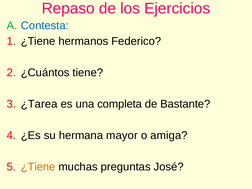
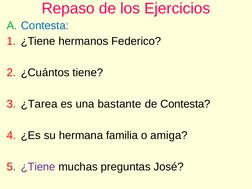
completa: completa -> bastante (120, 104)
de Bastante: Bastante -> Contesta (185, 104)
mayor: mayor -> familia (122, 135)
¿Tiene colour: orange -> purple (38, 167)
